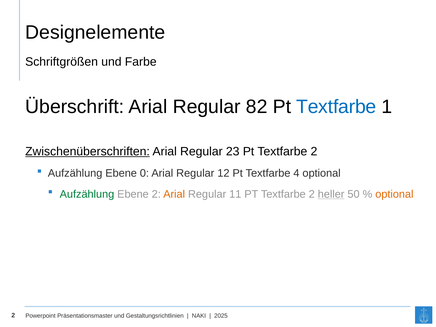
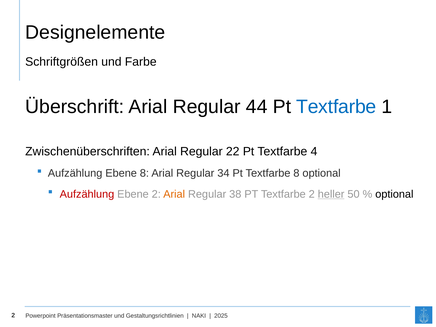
82: 82 -> 44 (257, 107)
Zwischenüberschriften underline: present -> none (88, 152)
23: 23 -> 22 (233, 152)
2: 2 -> 4 (314, 152)
Ebene 0: 0 -> 8 (144, 173)
12: 12 -> 34 (223, 173)
Textfarbe 4: 4 -> 8 (296, 173)
Aufzählung colour: green -> red (87, 194)
11: 11 -> 38 (235, 194)
optional colour: orange -> black (394, 194)
